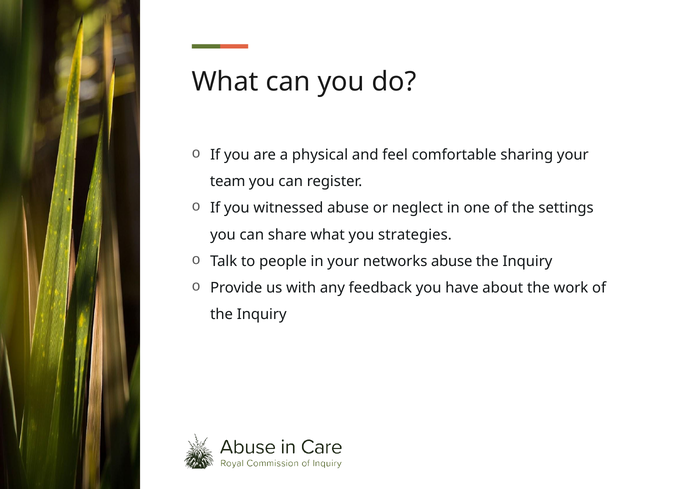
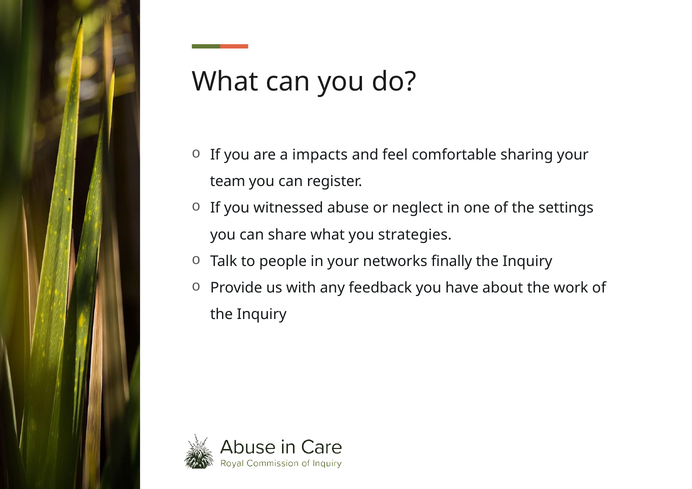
physical: physical -> impacts (320, 155)
networks abuse: abuse -> finally (452, 261)
